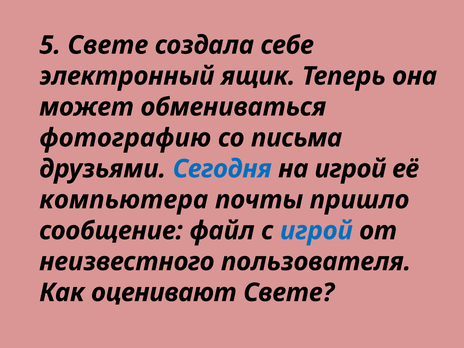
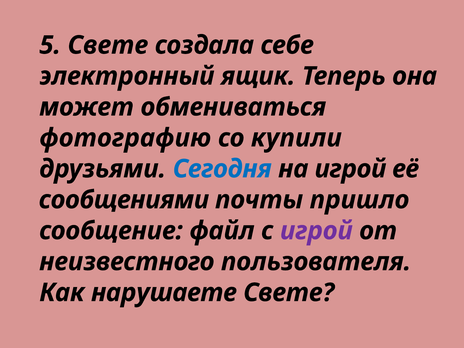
письма: письма -> купили (296, 138)
компьютера: компьютера -> сообщениями (124, 200)
игрой colour: blue -> purple (316, 231)
оценивают: оценивают -> нарушаете (164, 293)
